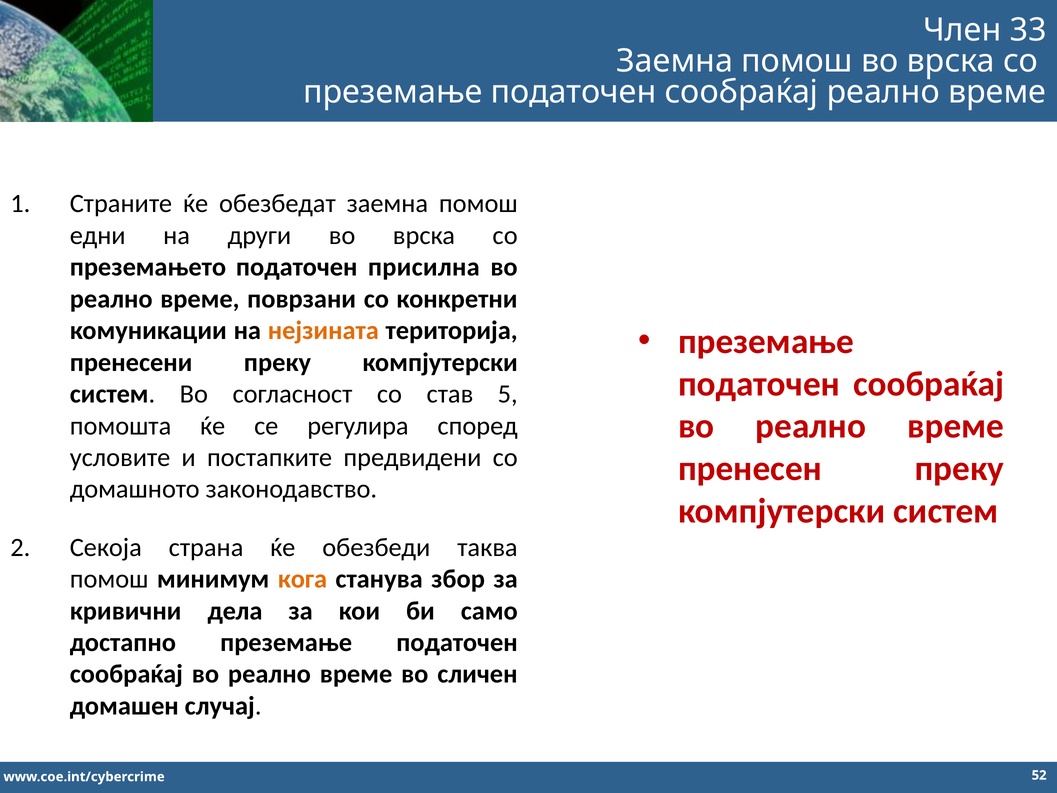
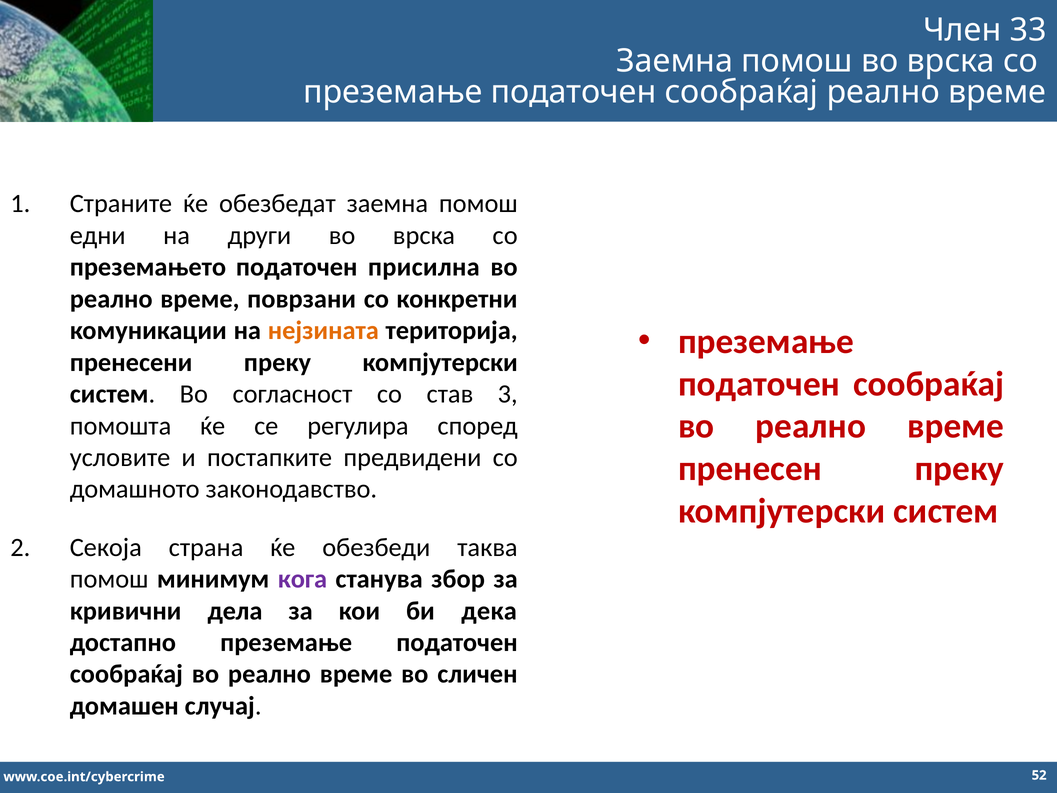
5: 5 -> 3 (508, 394)
кога colour: orange -> purple (302, 579)
само: само -> дека (489, 611)
